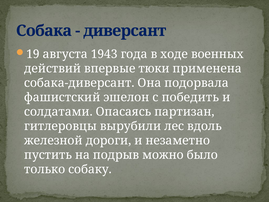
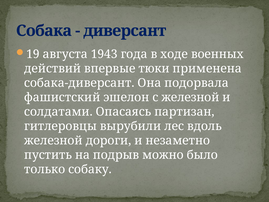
с победить: победить -> железной (190, 97)
